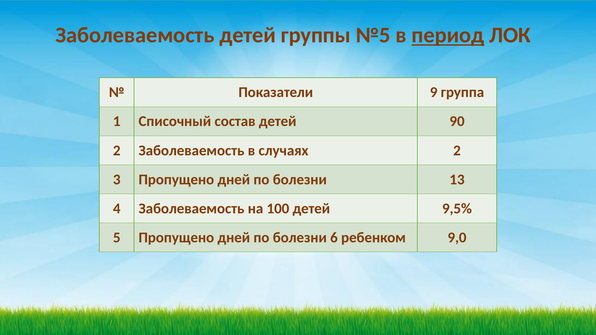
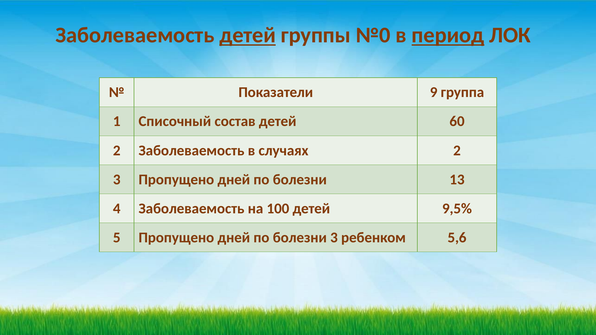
детей underline: none -> present (248, 35)
№5: №5 -> №0 (373, 35)
90: 90 -> 60 (457, 122)
болезни 6: 6 -> 3 (334, 238)
9,0: 9,0 -> 5,6 (457, 238)
